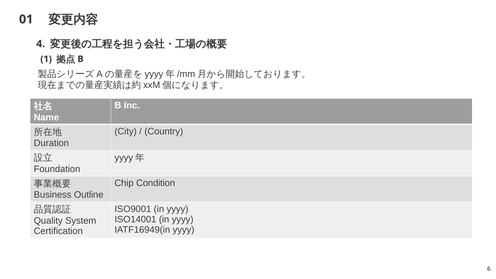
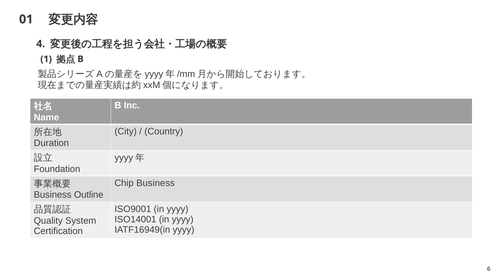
Chip Condition: Condition -> Business (156, 183)
